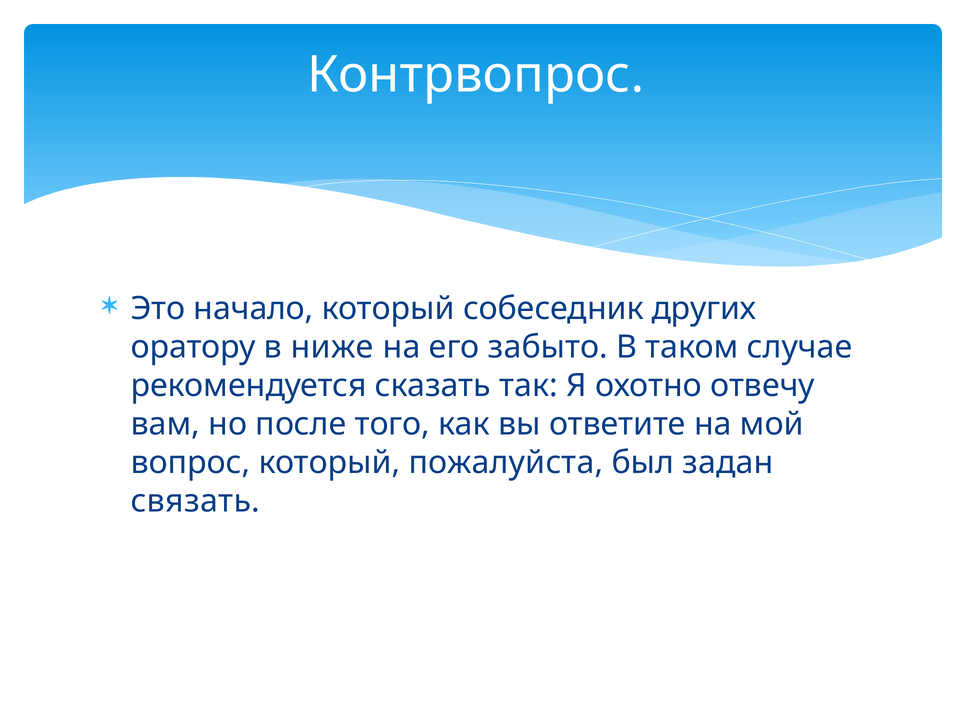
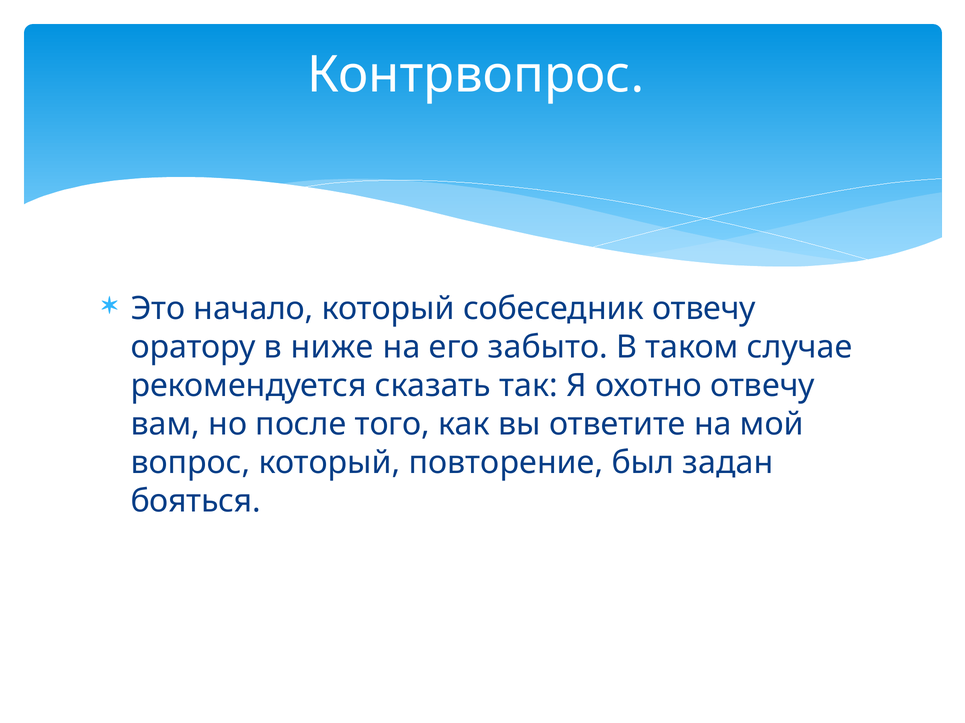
собеседник других: других -> отвечу (704, 309)
пожалуйста: пожалуйста -> повторение (506, 463)
связать: связать -> бояться (196, 502)
